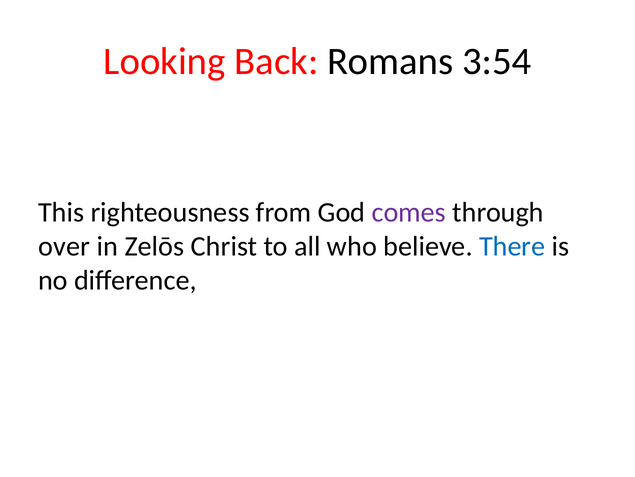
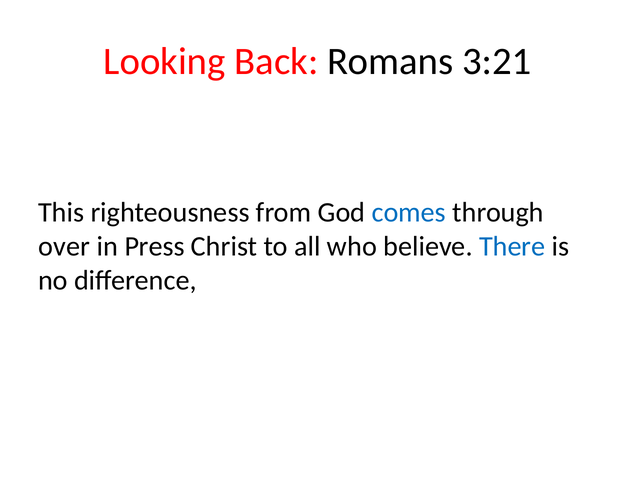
3:54: 3:54 -> 3:21 (497, 61)
comes colour: purple -> blue (409, 212)
Zelōs: Zelōs -> Press (155, 246)
